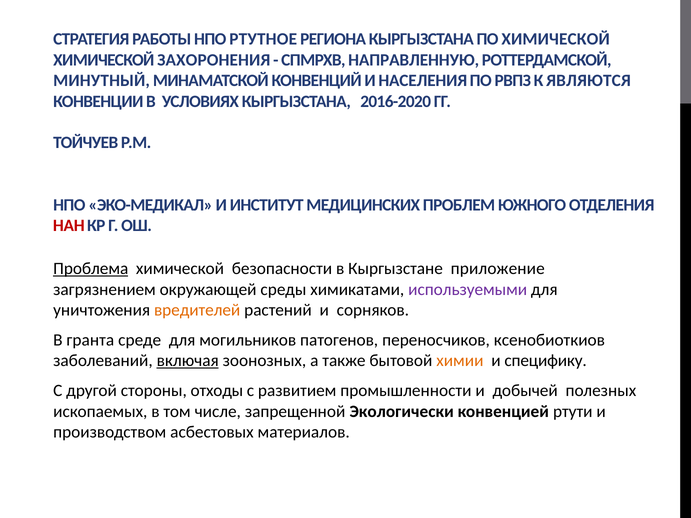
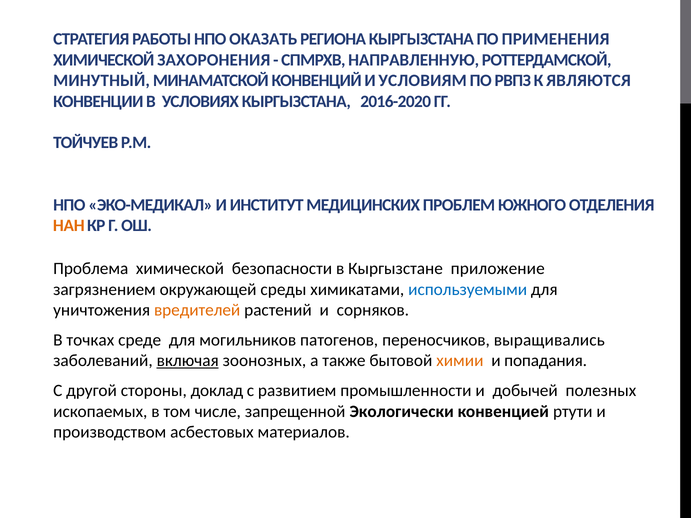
РТУТНОЕ: РТУТНОЕ -> ОКАЗАТЬ (263, 39)
ПО ХИМИЧЕСКОЙ: ХИМИЧЕСКОЙ -> ПРИМЕНЕНИЯ (556, 39)
НАСЕЛЕНИЯ: НАСЕЛЕНИЯ -> УСЛОВИЯМ (423, 81)
НАН colour: red -> orange (69, 226)
Проблема underline: present -> none (91, 269)
используемыми colour: purple -> blue (468, 289)
гранта: гранта -> точках (90, 340)
ксенобиоткиов: ксенобиоткиов -> выращивались (549, 340)
специфику: специфику -> попадания (546, 361)
отходы: отходы -> доклад (217, 391)
